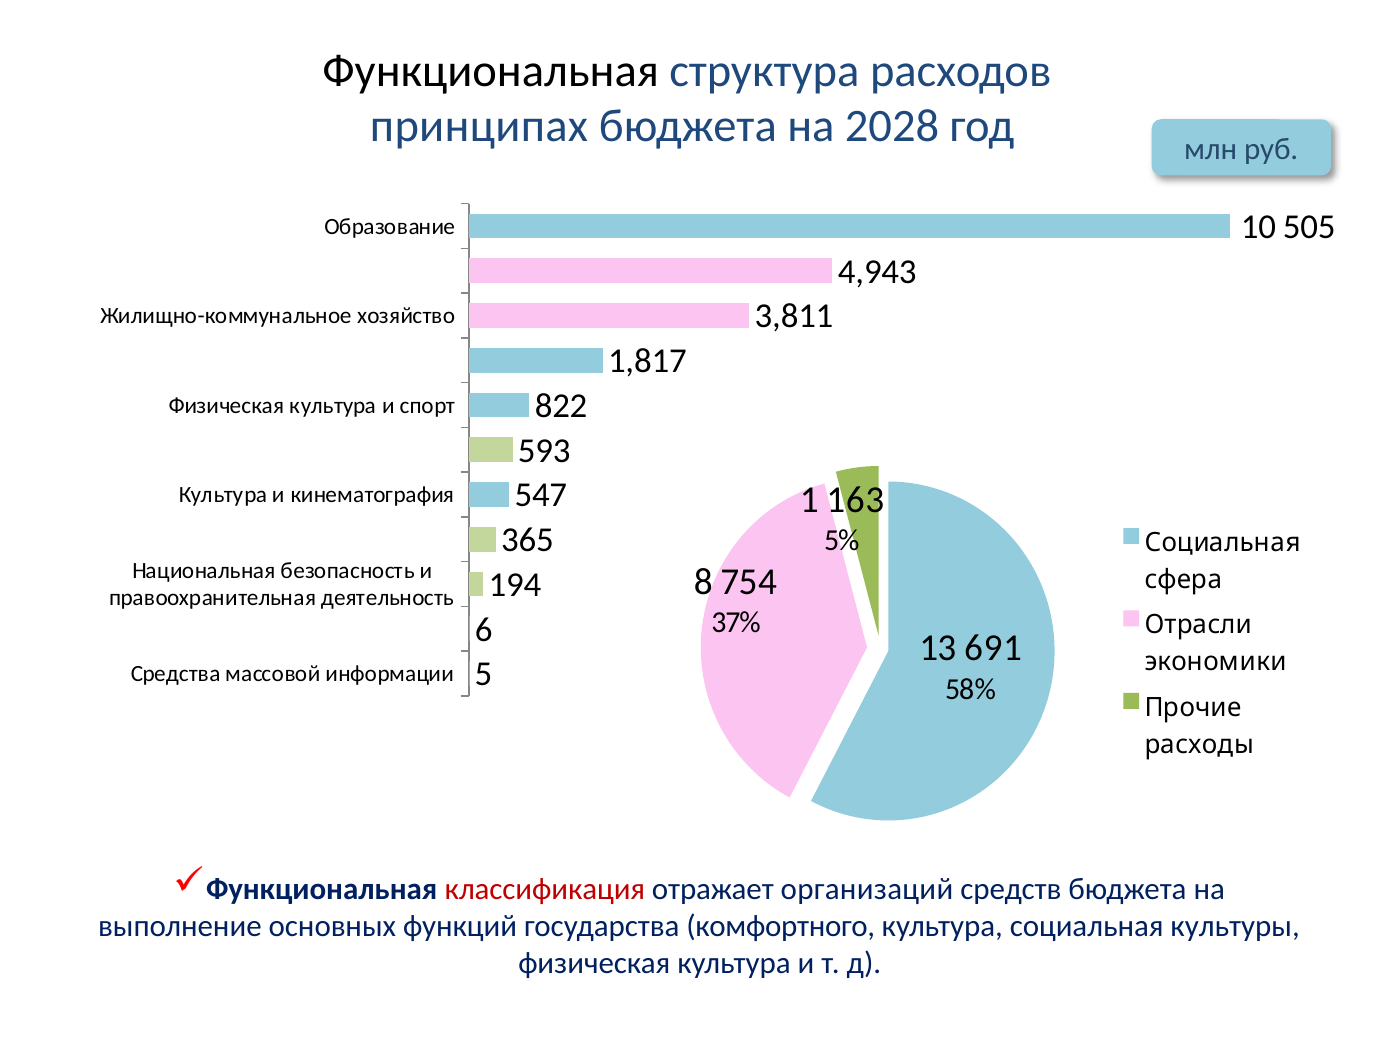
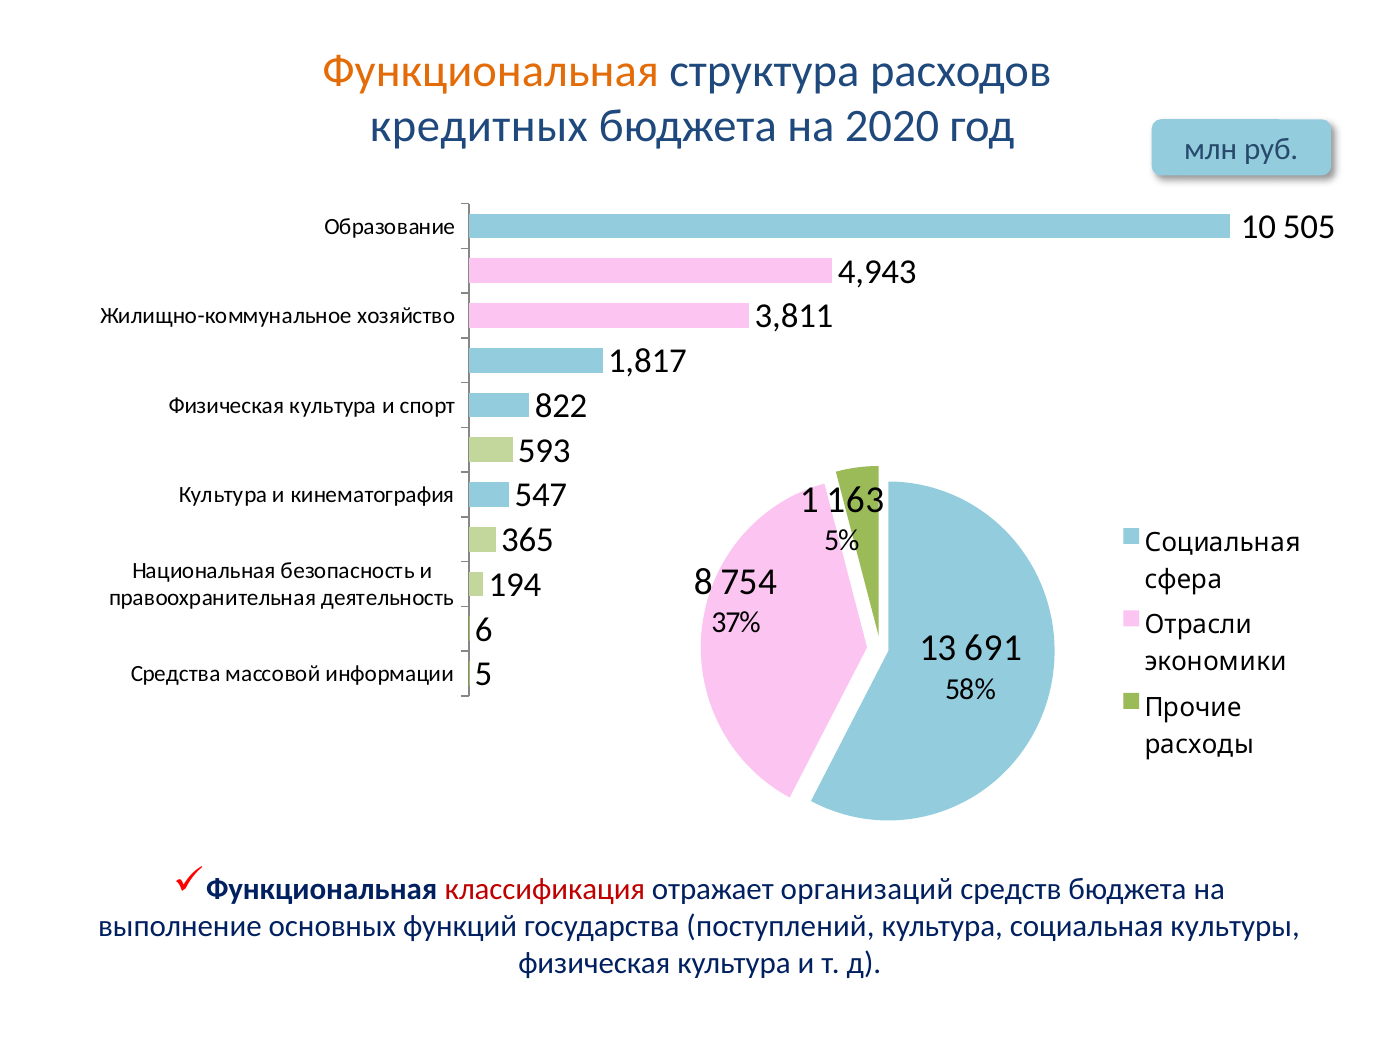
Функциональная colour: black -> orange (491, 71)
принципах: принципах -> кредитных (479, 127)
2028: 2028 -> 2020 (892, 127)
комфортного: комфортного -> поступлений (781, 926)
